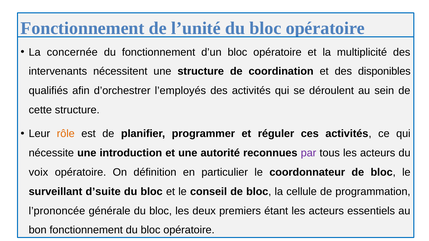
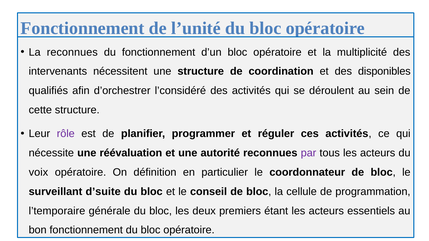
La concernée: concernée -> reconnues (72, 52)
l’employés: l’employés -> l’considéré (180, 91)
rôle colour: orange -> purple (66, 134)
introduction: introduction -> réévaluation (131, 153)
l’prononcée: l’prononcée -> l’temporaire (57, 211)
